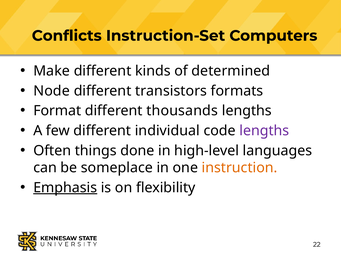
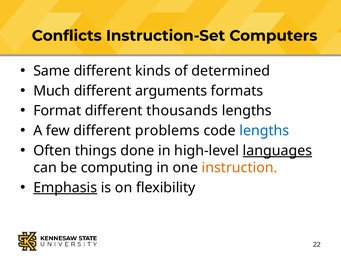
Make: Make -> Same (52, 71)
Node: Node -> Much (52, 91)
transistors: transistors -> arguments (171, 91)
individual: individual -> problems (167, 131)
lengths colour: purple -> blue (264, 131)
languages underline: none -> present (277, 150)
someplace: someplace -> computing (117, 168)
